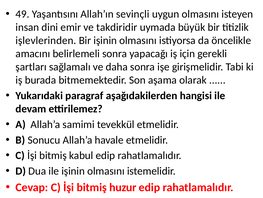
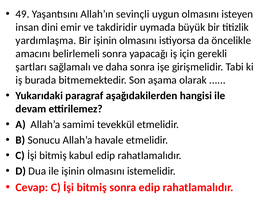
işlevlerinden: işlevlerinden -> yardımlaşma (46, 40)
bitmiş huzur: huzur -> sonra (123, 187)
